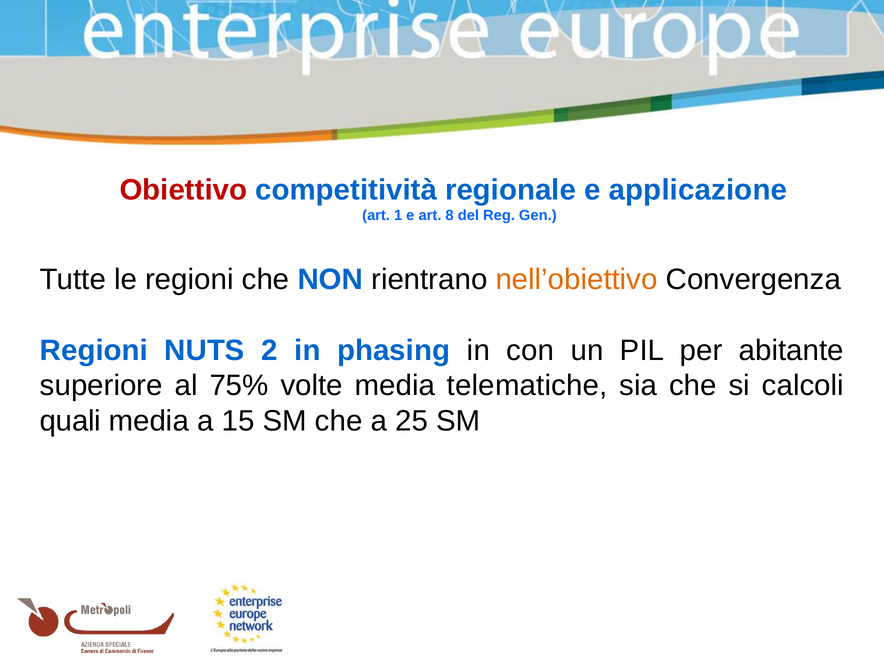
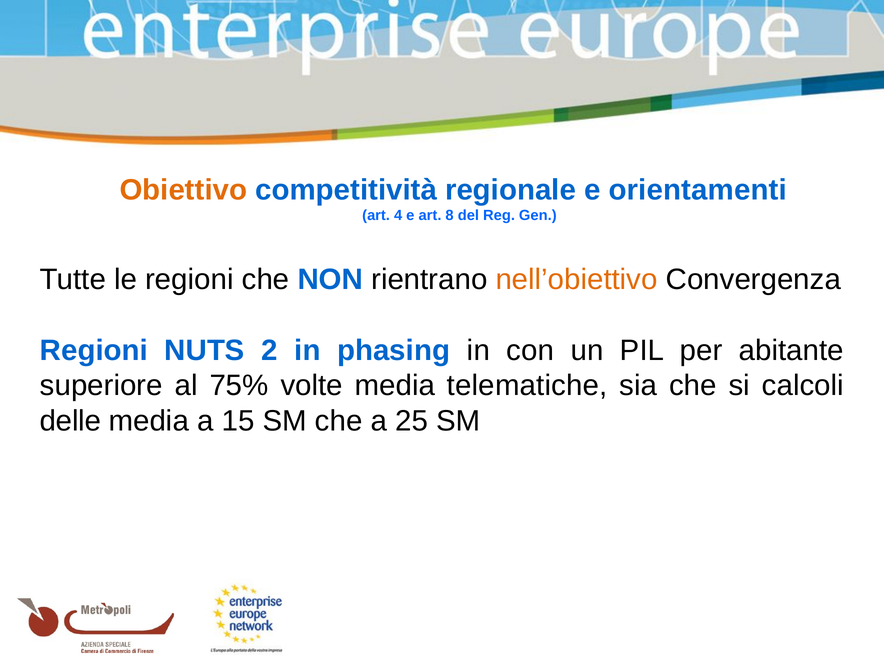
Obiettivo colour: red -> orange (183, 190)
applicazione: applicazione -> orientamenti (698, 190)
1: 1 -> 4 (398, 215)
quali: quali -> delle (70, 421)
